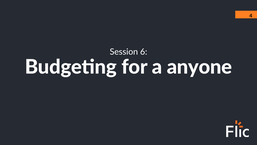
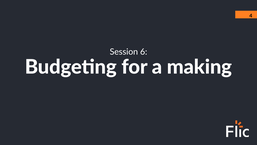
anyone: anyone -> making (199, 67)
